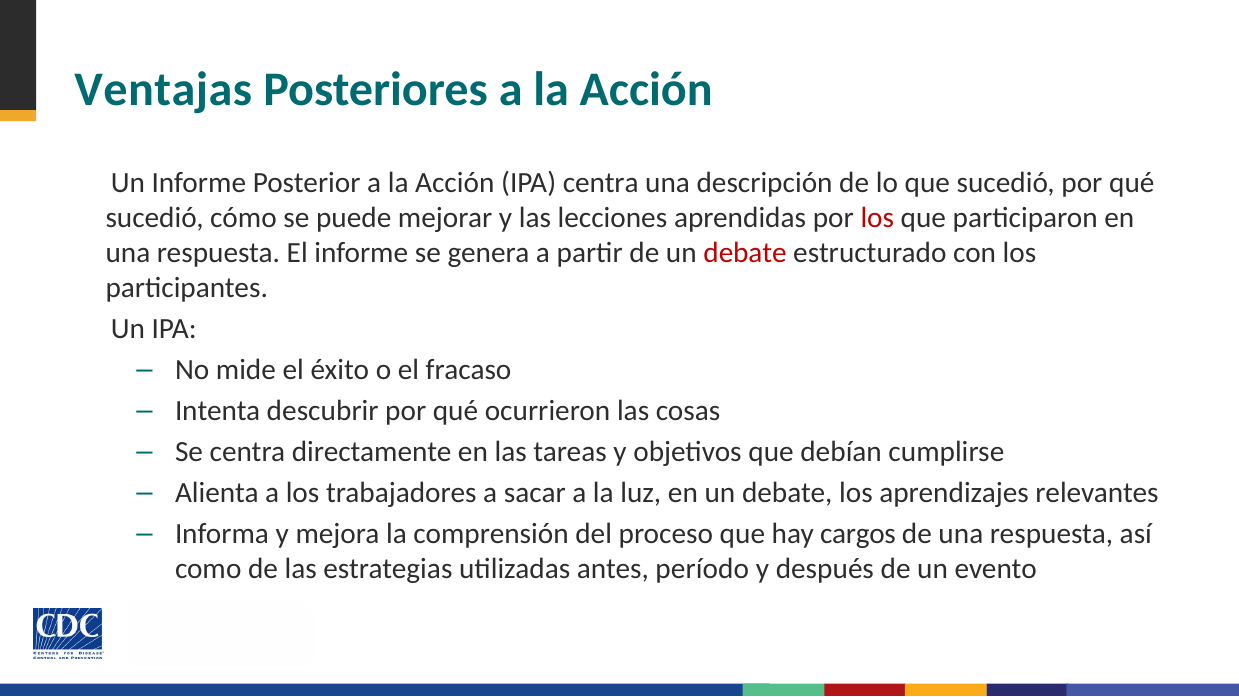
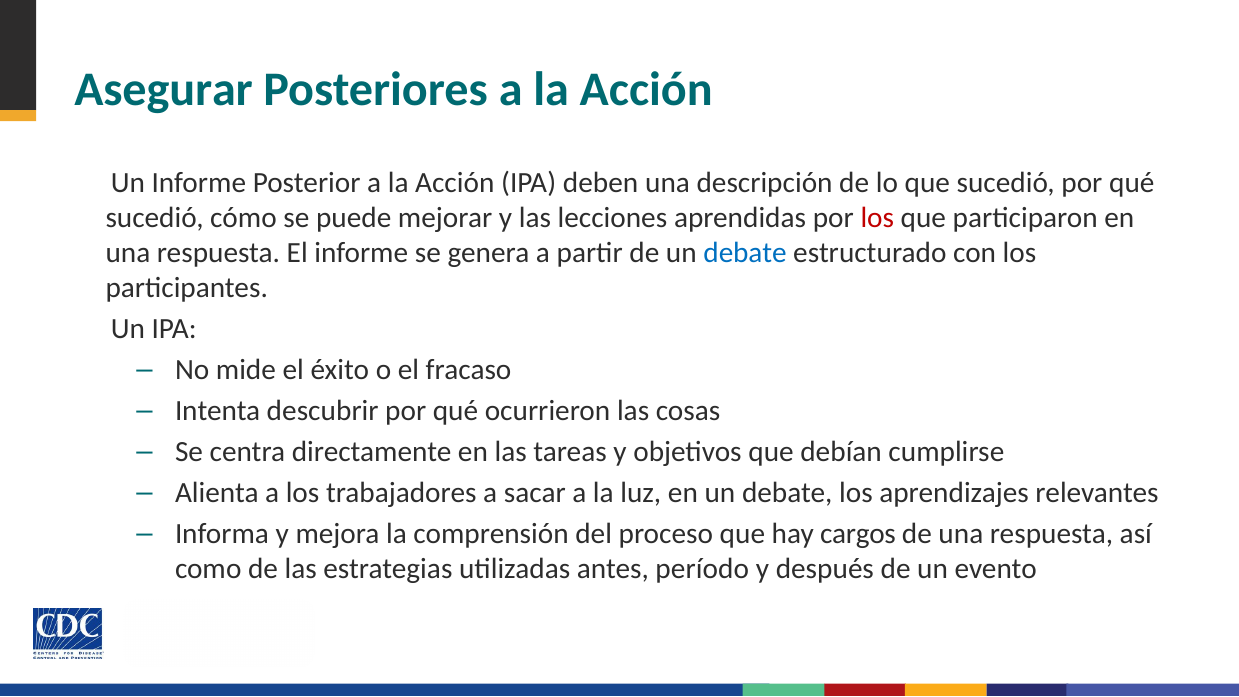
Ventajas: Ventajas -> Asegurar (164, 90)
IPA centra: centra -> deben (601, 183)
debate colour: red -> blue (745, 253)
